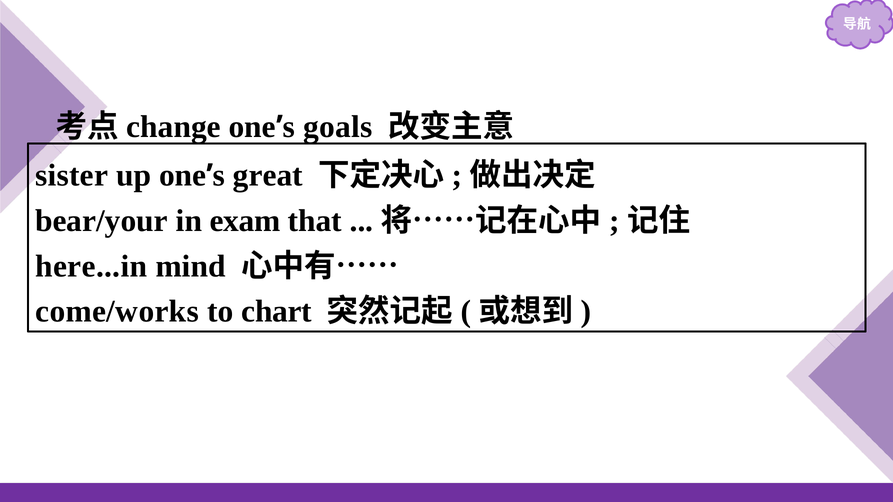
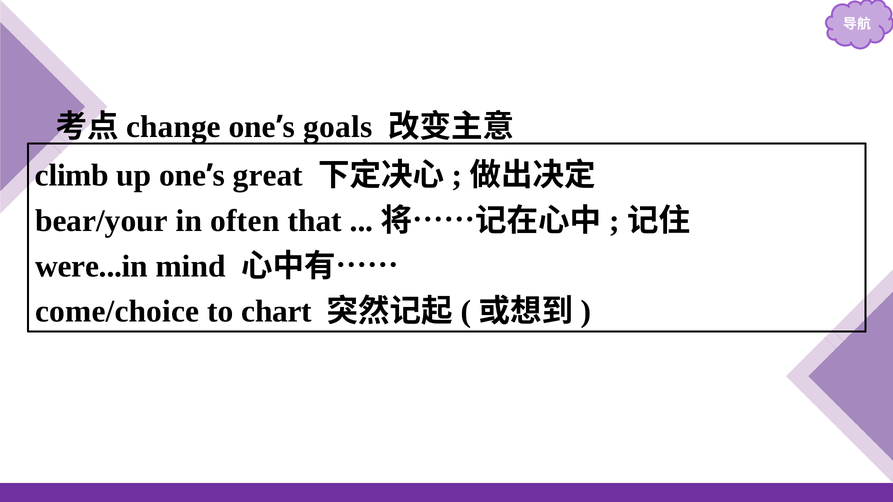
sister: sister -> climb (72, 176)
exam: exam -> often (245, 221)
here...in: here...in -> were...in (92, 266)
come/works: come/works -> come/choice (117, 312)
